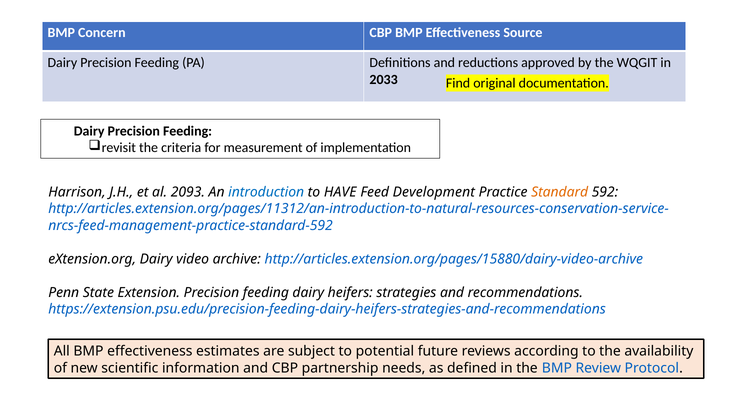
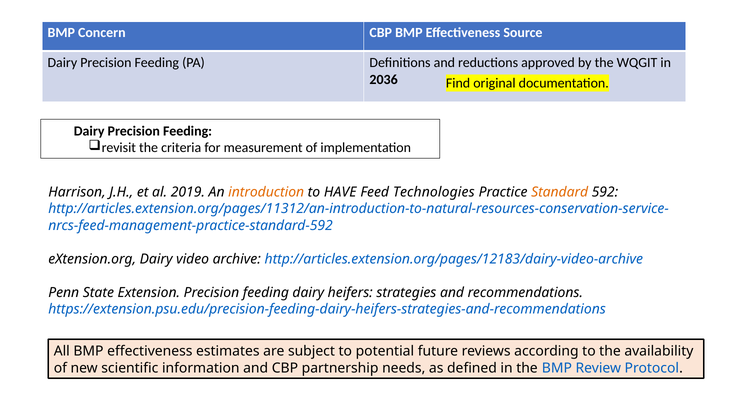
2033: 2033 -> 2036 (384, 79)
2093: 2093 -> 2019 (188, 192)
introduction colour: blue -> orange (266, 192)
Development: Development -> Technologies (434, 192)
http://articles.extension.org/pages/15880/dairy-video-archive: http://articles.extension.org/pages/15880/dairy-video-archive -> http://articles.extension.org/pages/12183/dairy-video-archive (454, 259)
